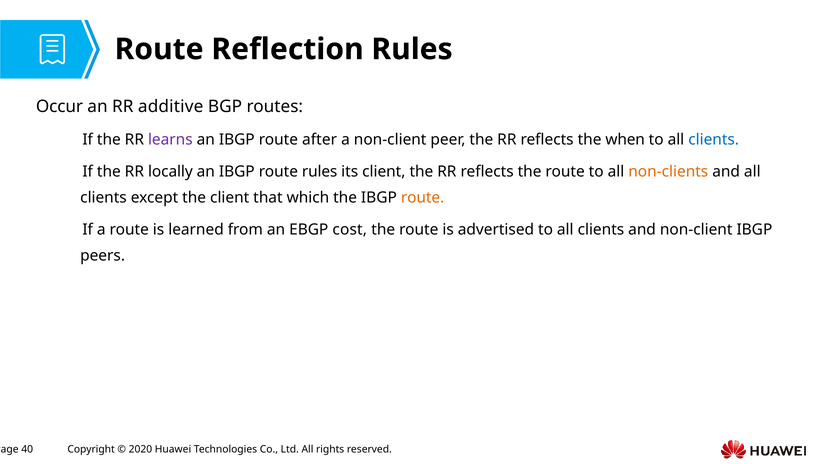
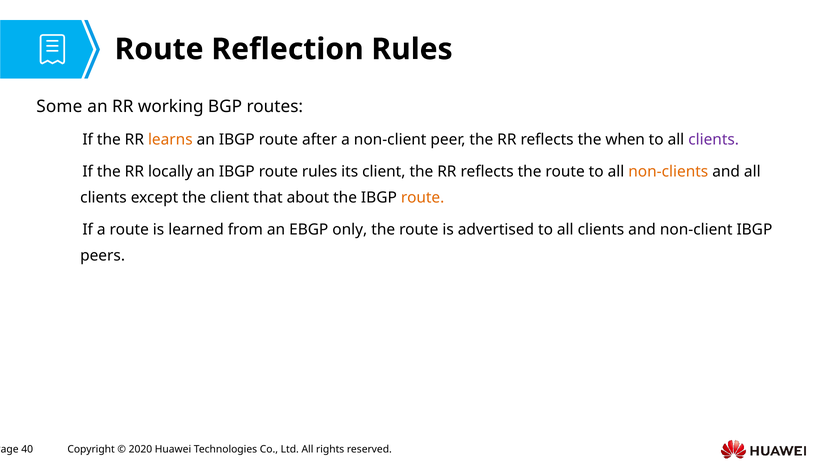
Occur: Occur -> Some (59, 106)
additive: additive -> working (171, 106)
learns colour: purple -> orange (170, 139)
clients colour: blue -> purple (714, 139)
which: which -> about (308, 197)
cost: cost -> only (350, 230)
